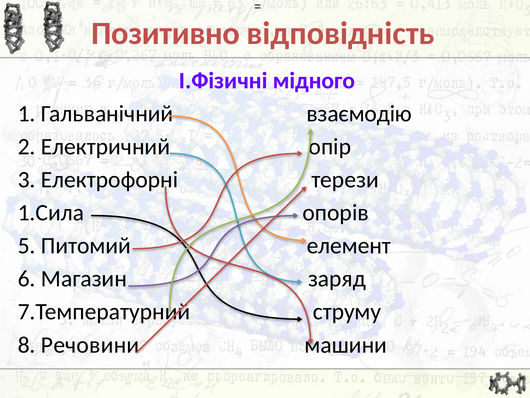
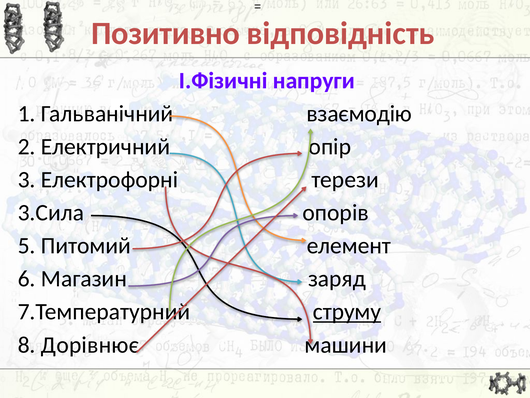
мідного: мідного -> напруги (314, 81)
1.Сила: 1.Сила -> 3.Сила (51, 213)
струму underline: none -> present (347, 311)
Речовини: Речовини -> Дорівнює (90, 344)
